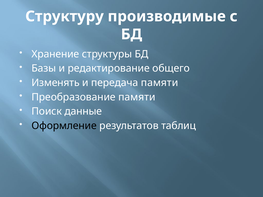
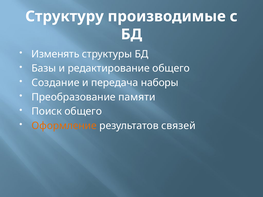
Хранение: Хранение -> Изменять (55, 54)
Изменять: Изменять -> Создание (56, 83)
передача памяти: памяти -> наборы (160, 83)
Поиск данные: данные -> общего (83, 111)
Оформление colour: black -> orange (64, 126)
таблиц: таблиц -> связей (178, 126)
